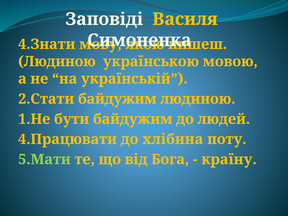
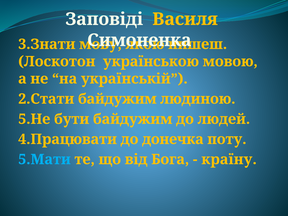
4.Знати: 4.Знати -> 3.Знати (47, 44)
Людиною: Людиною -> Лоскотон (57, 61)
1.Не: 1.Не -> 5.Не (34, 119)
хлібина: хлібина -> донечка (173, 139)
5.Мати colour: light green -> light blue (44, 159)
